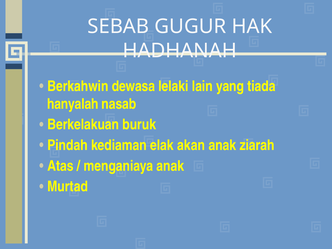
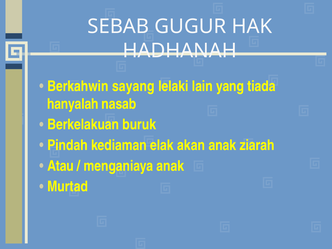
dewasa: dewasa -> sayang (133, 86)
Atas: Atas -> Atau (61, 166)
